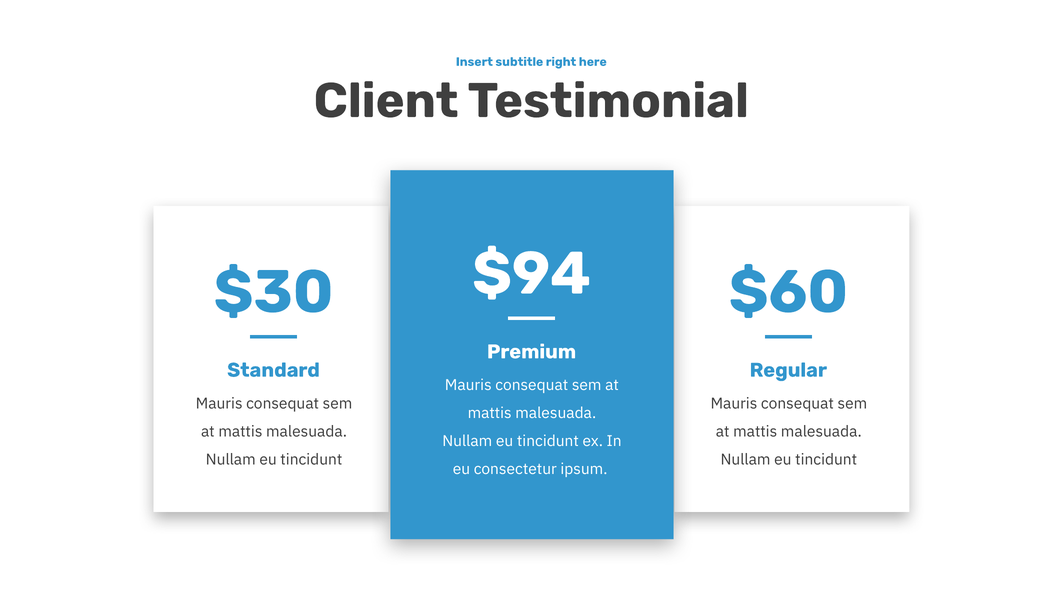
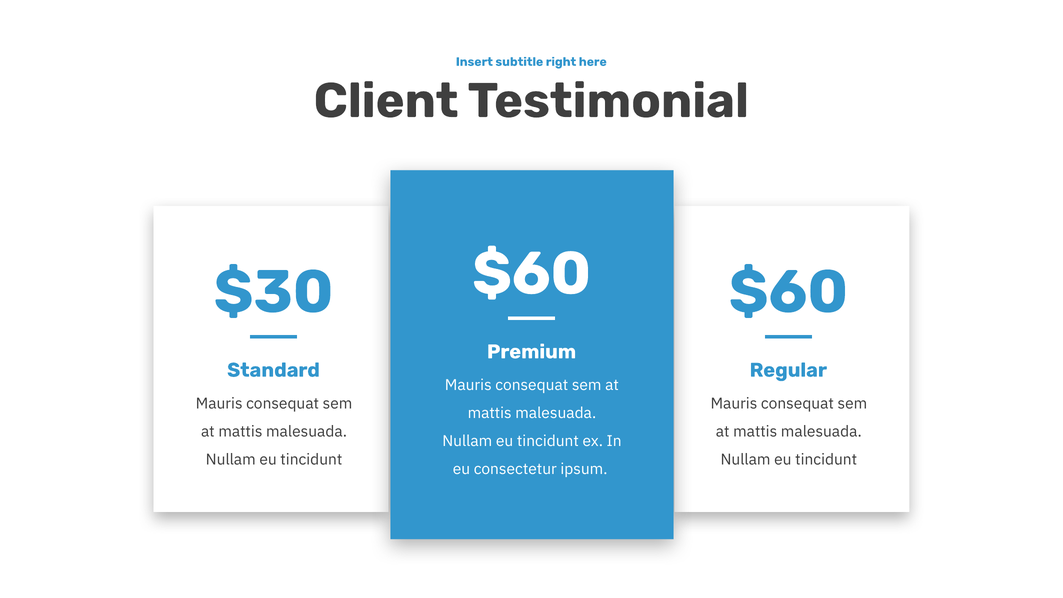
$94: $94 -> $60 (532, 274)
